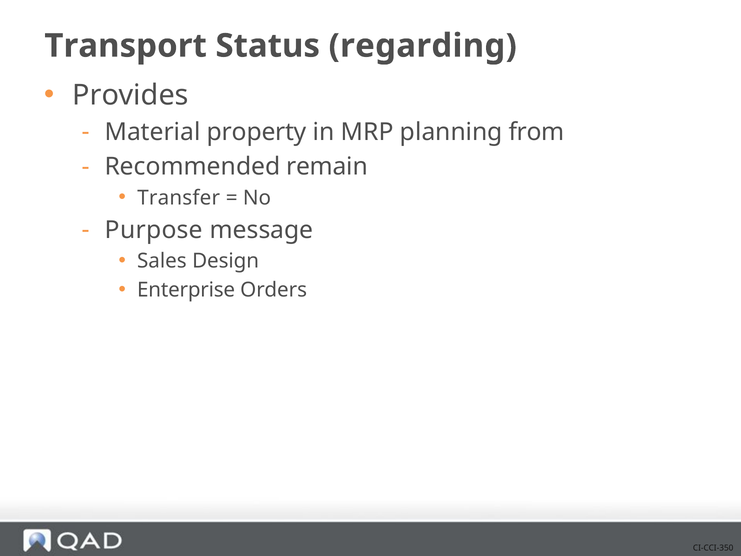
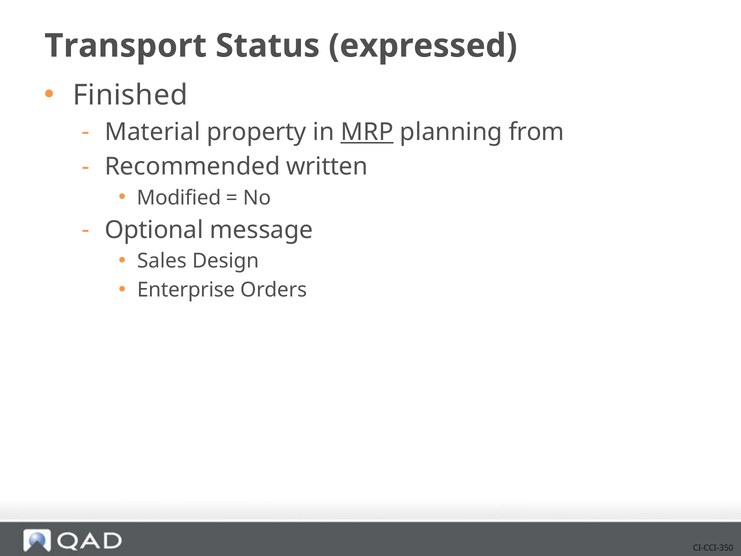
regarding: regarding -> expressed (423, 46)
Provides: Provides -> Finished (130, 95)
MRP underline: none -> present (367, 132)
remain: remain -> written (327, 167)
Transfer: Transfer -> Modified (179, 198)
Purpose: Purpose -> Optional (154, 230)
